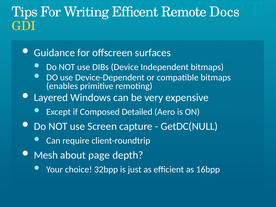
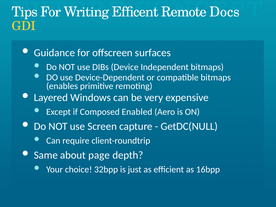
Detailed: Detailed -> Enabled (137, 112)
Mesh: Mesh -> Same (46, 155)
